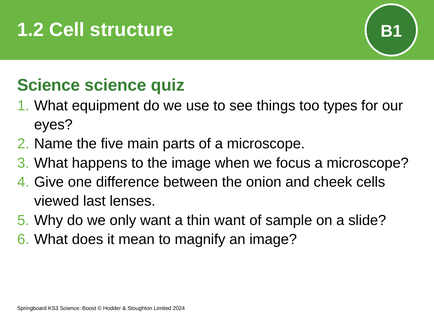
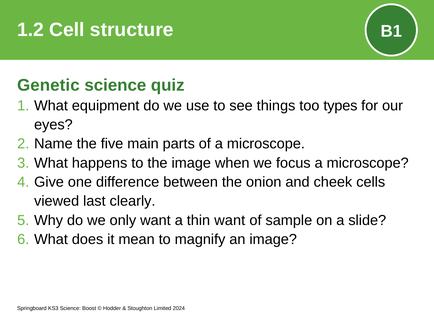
Science: Science -> Genetic (48, 85)
lenses: lenses -> clearly (133, 201)
